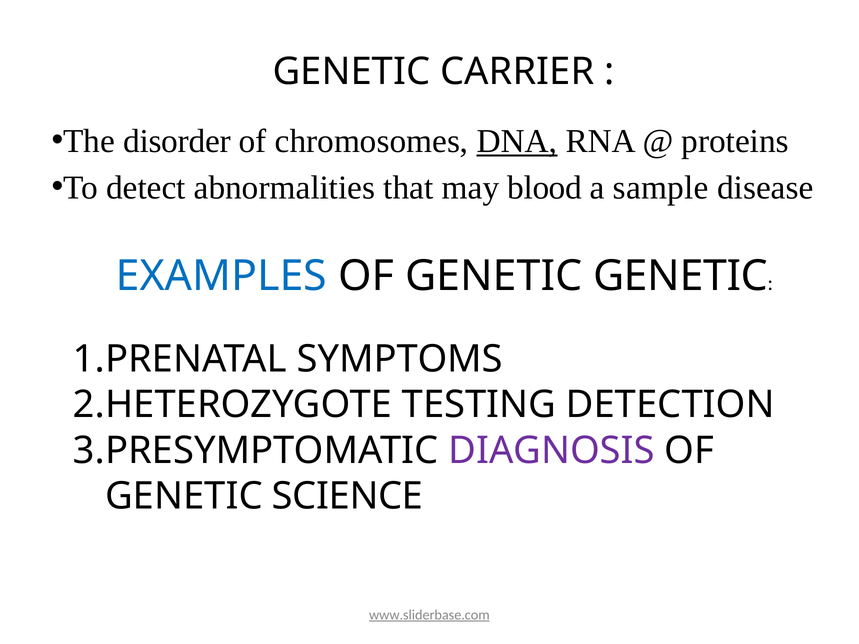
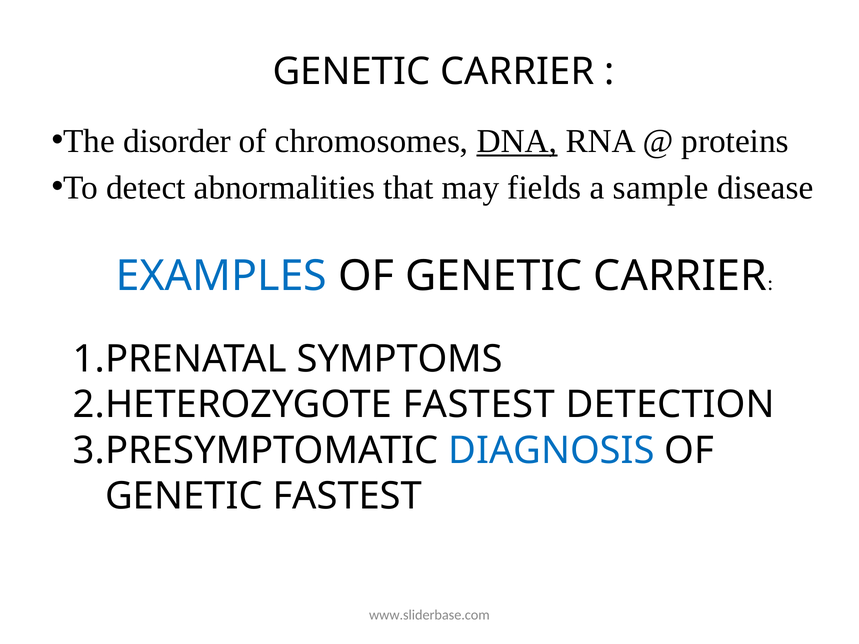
blood: blood -> fields (544, 188)
OF GENETIC GENETIC: GENETIC -> CARRIER (680, 276)
TESTING: TESTING -> FASTEST (479, 405)
DIAGNOSIS colour: purple -> blue (552, 451)
GENETIC SCIENCE: SCIENCE -> FASTEST (347, 497)
www.sliderbase.com underline: present -> none (429, 615)
